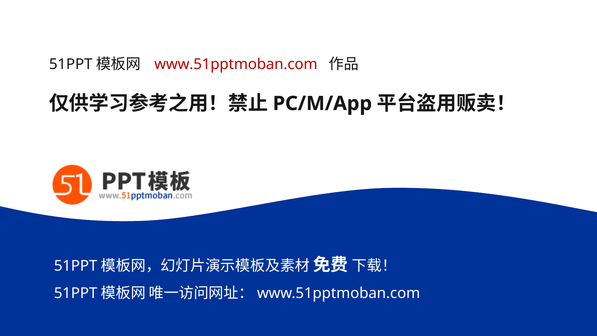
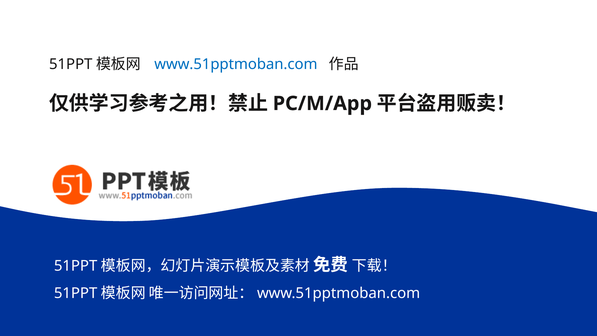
www.51pptmoban.com colour: red -> blue (236, 64)
